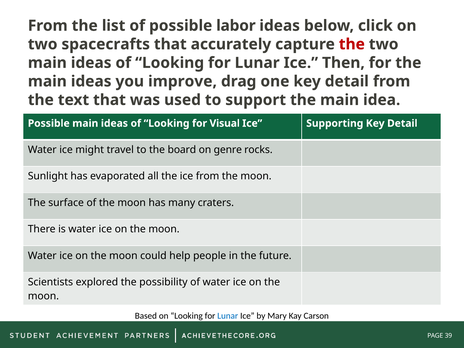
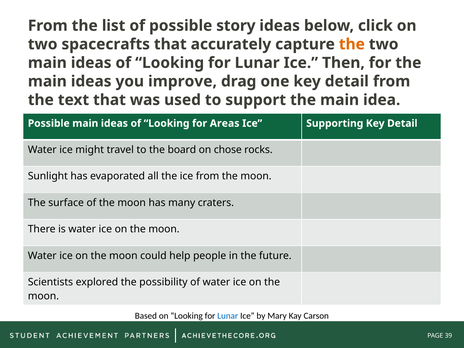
labor: labor -> story (236, 26)
the colour: red -> orange (352, 44)
Visual: Visual -> Areas (225, 123)
genre: genre -> chose (228, 150)
